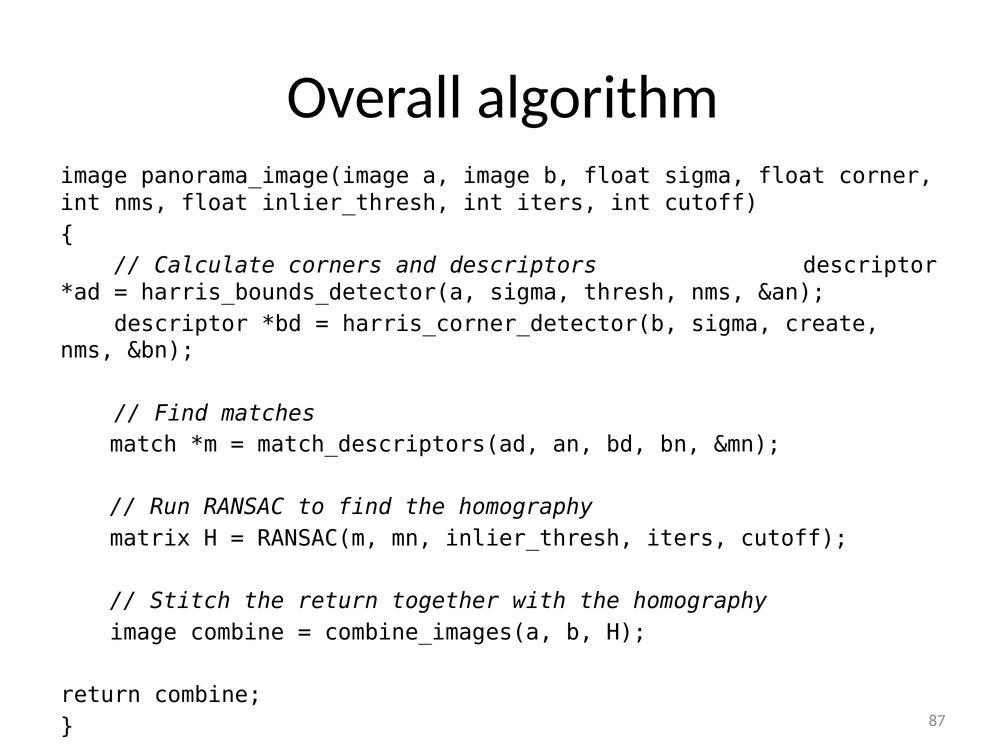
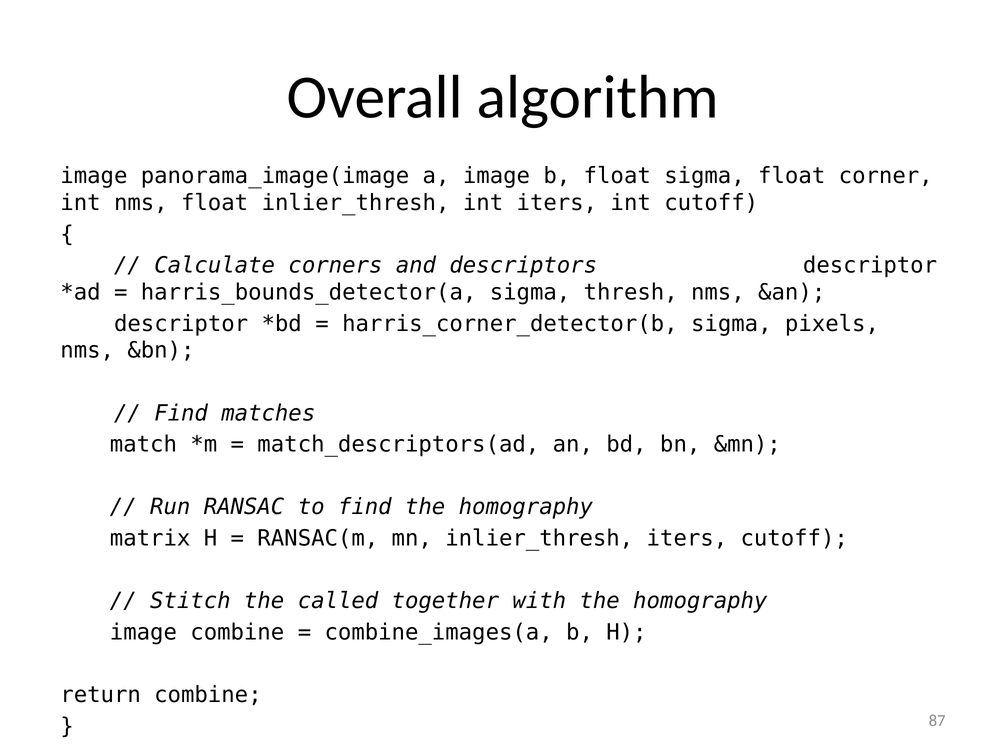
create: create -> pixels (832, 323)
the return: return -> called (338, 601)
